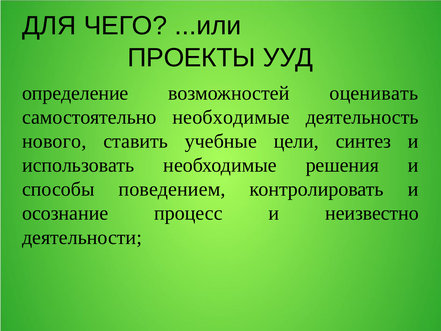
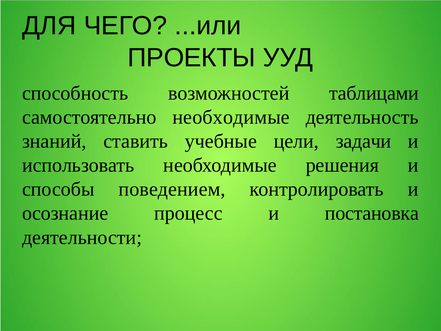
определение: определение -> способность (75, 93)
оценивать: оценивать -> таблицами (374, 93)
нового: нового -> знаний (54, 141)
синтез: синтез -> задачи (364, 141)
неизвестно: неизвестно -> постановка (372, 213)
